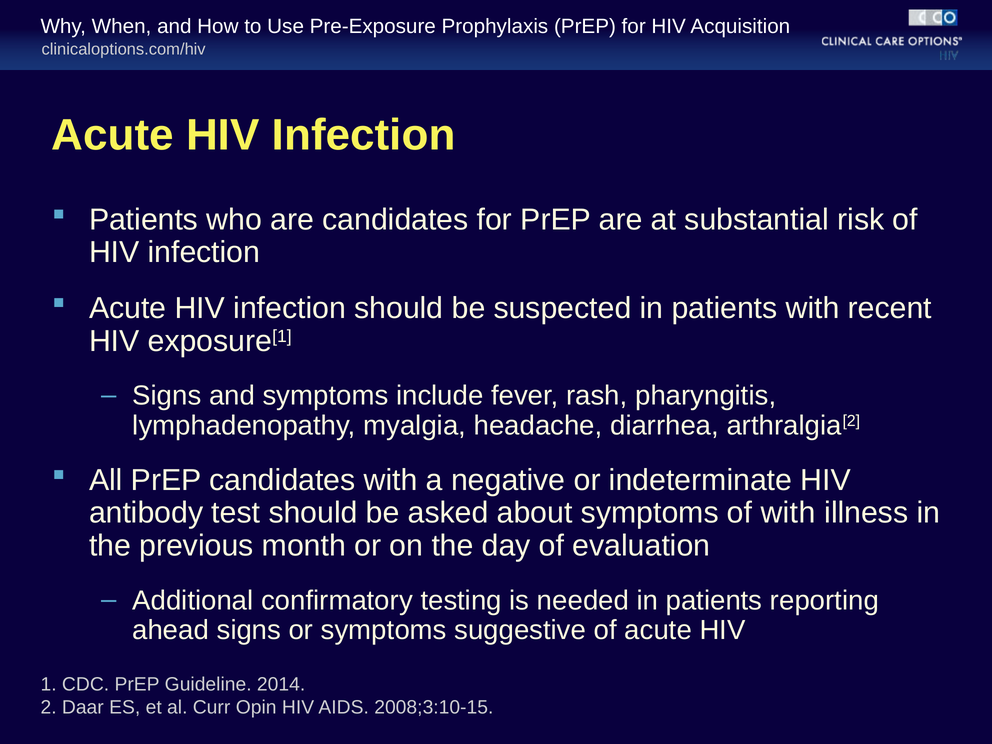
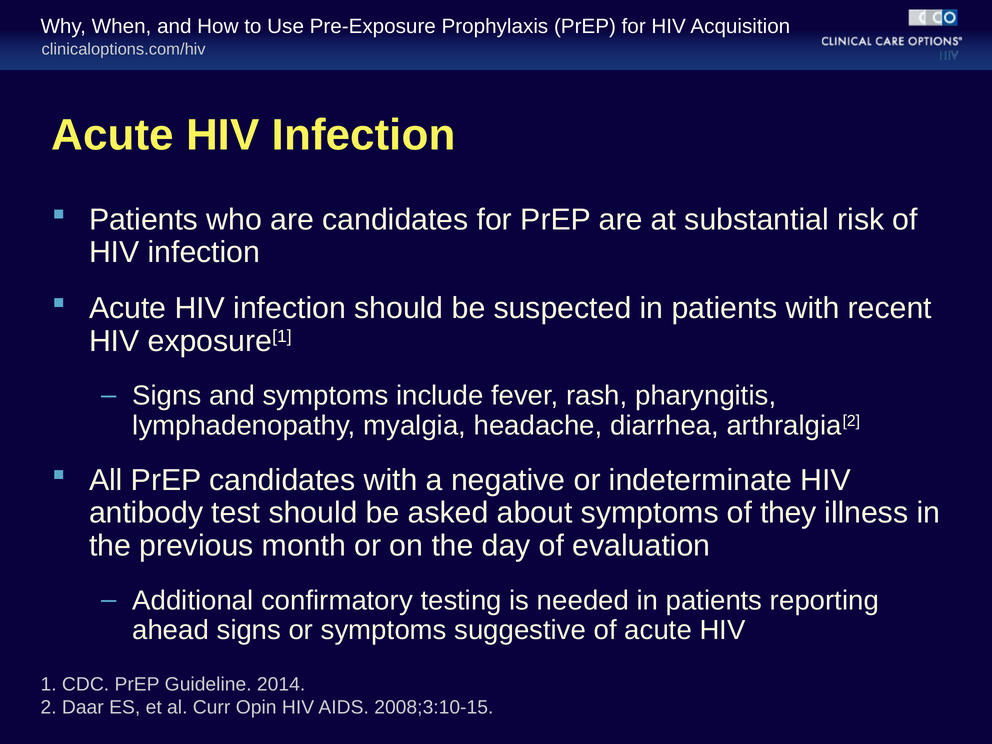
of with: with -> they (788, 513)
